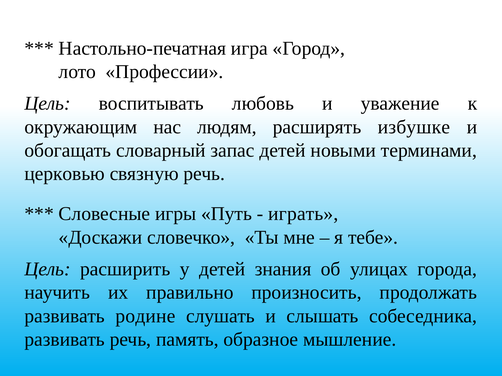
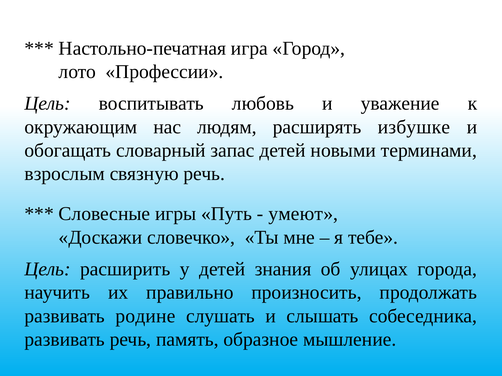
церковью: церковью -> взрослым (65, 174)
играть: играть -> умеют (303, 214)
